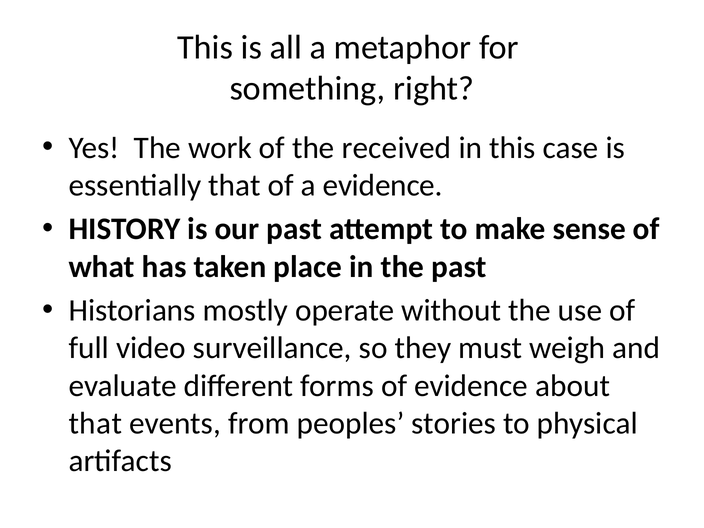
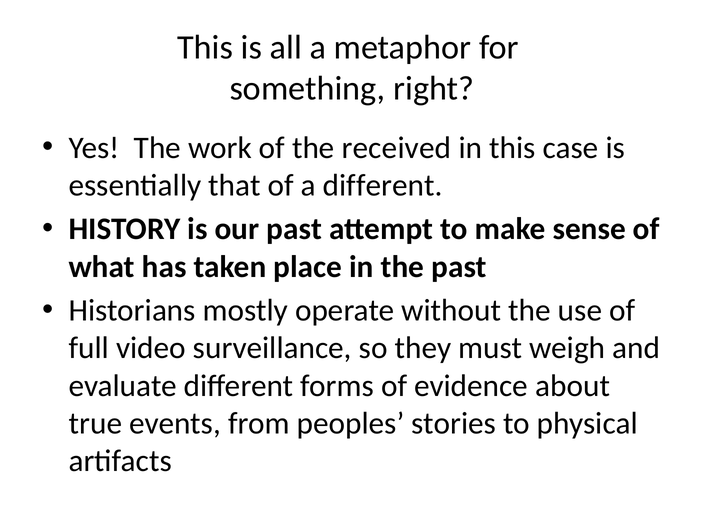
a evidence: evidence -> different (383, 185)
that: that -> true (95, 423)
